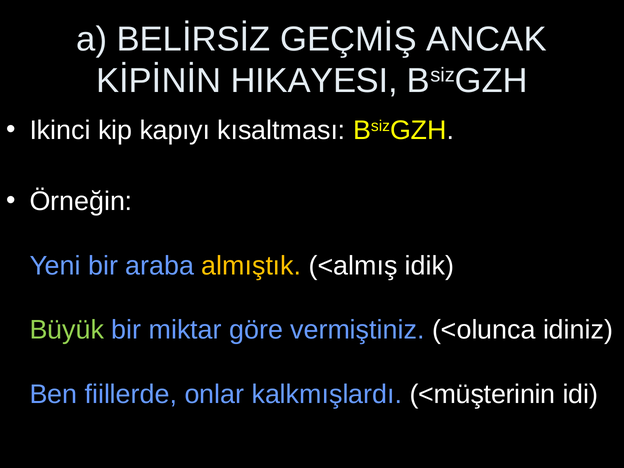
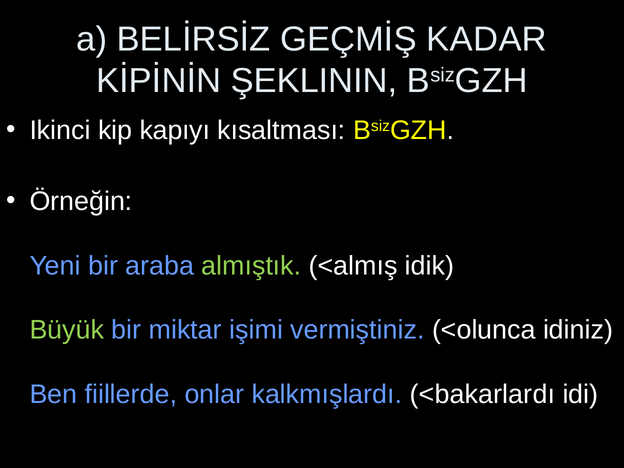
ANCAK: ANCAK -> KADAR (487, 39)
HIKAYESI: HIKAYESI -> ŞEKLININ (314, 81)
almıştık colour: yellow -> light green (251, 266)
göre: göre -> işimi (256, 330)
<müşterinin: <müşterinin -> <bakarlardı (482, 394)
